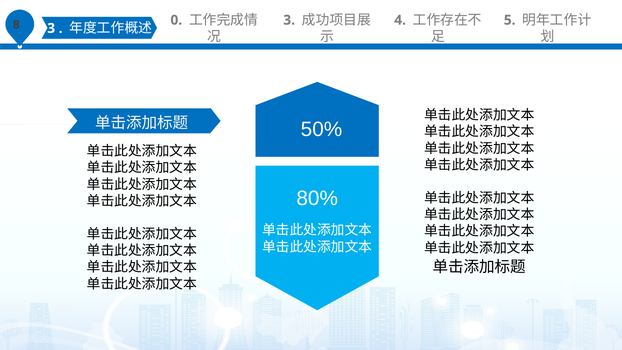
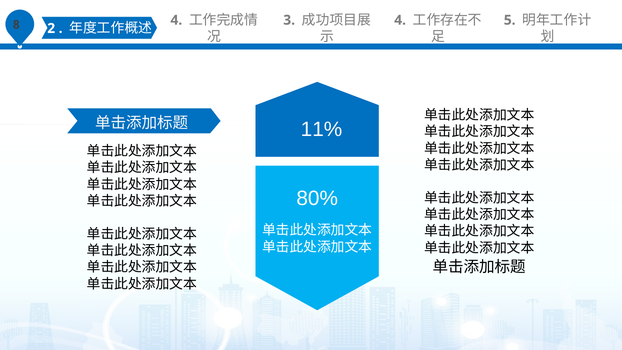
3: 3 -> 2 (51, 28)
0: 0 -> 4 (176, 20)
50%: 50% -> 11% (321, 130)
